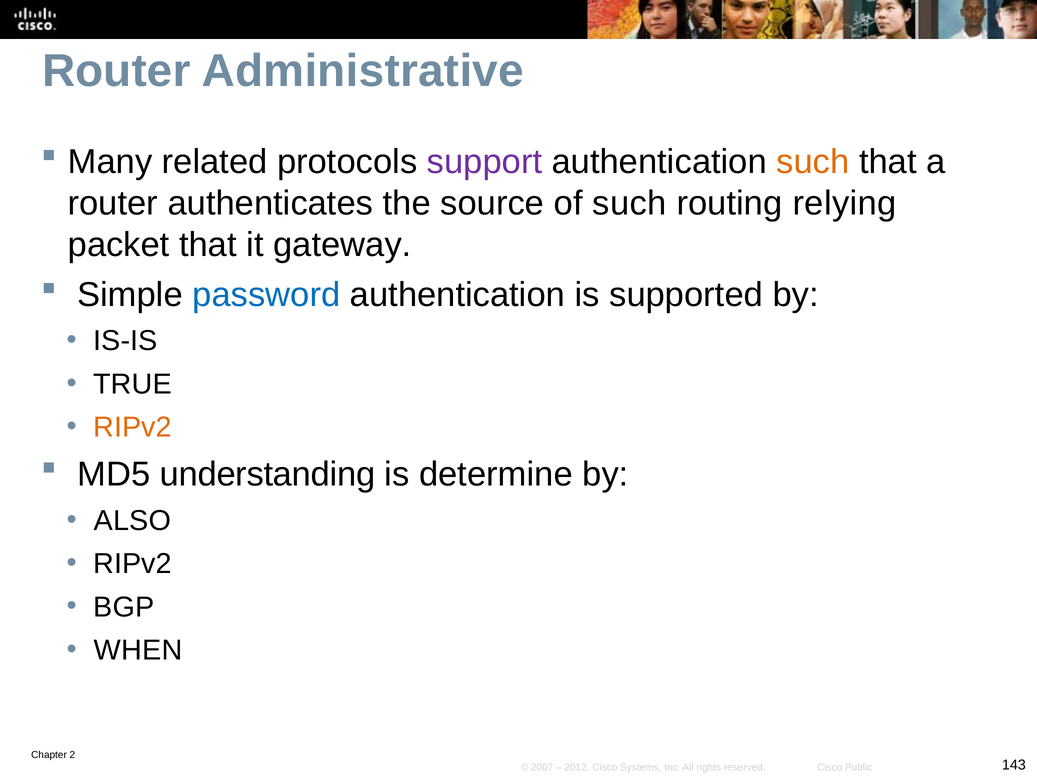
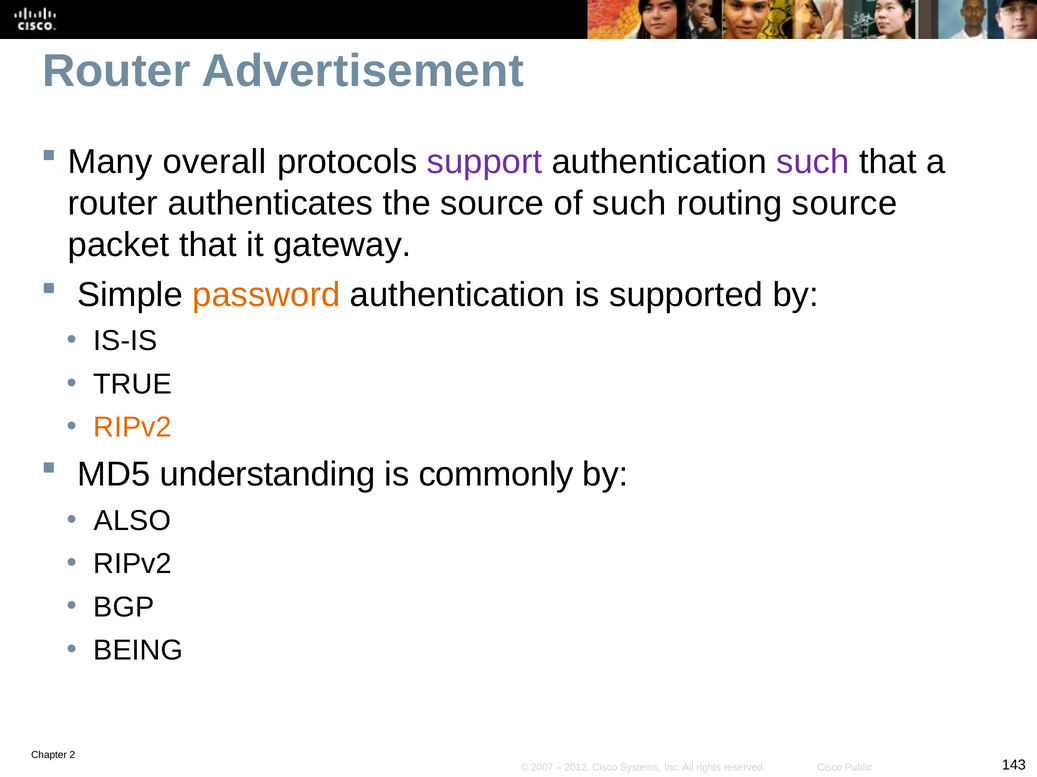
Administrative: Administrative -> Advertisement (363, 71)
related: related -> overall (214, 162)
such colour: orange -> purple (813, 162)
routing relying: relying -> source (845, 203)
password colour: blue -> orange (266, 295)
determine: determine -> commonly (496, 475)
WHEN: WHEN -> BEING (138, 651)
